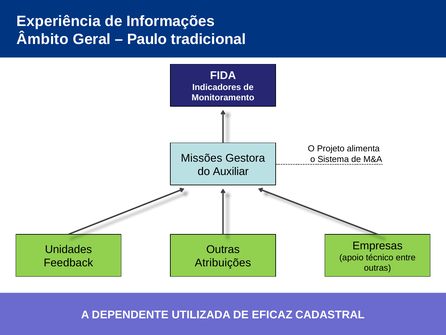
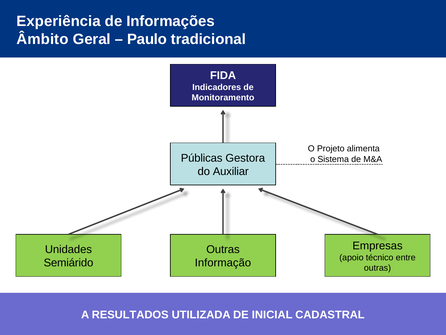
Missões: Missões -> Públicas (202, 158)
Feedback: Feedback -> Semiárido (68, 262)
Atribuições: Atribuições -> Informação (223, 262)
DEPENDENTE: DEPENDENTE -> RESULTADOS (130, 314)
EFICAZ: EFICAZ -> INICIAL (272, 314)
